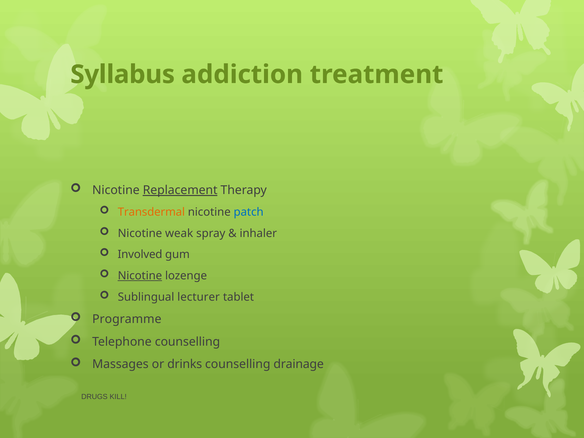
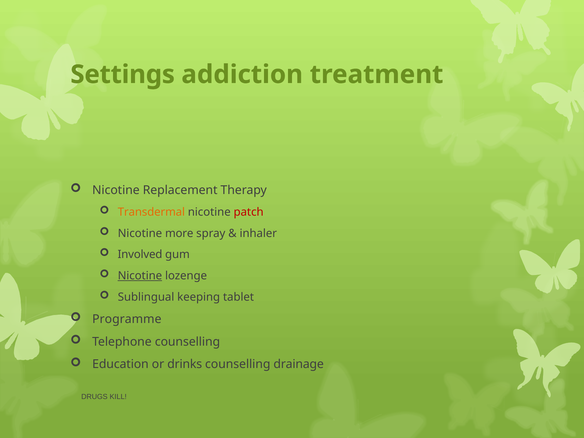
Syllabus: Syllabus -> Settings (123, 74)
Replacement underline: present -> none (180, 190)
patch colour: blue -> red (249, 212)
weak: weak -> more (179, 233)
lecturer: lecturer -> keeping (199, 297)
Massages: Massages -> Education (120, 364)
